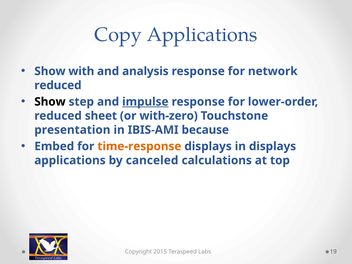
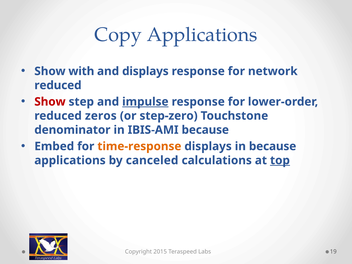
and analysis: analysis -> displays (145, 71)
Show colour: black -> red (50, 102)
sheet: sheet -> zeros (101, 116)
with-zero: with-zero -> step-zero (169, 116)
presentation: presentation -> denominator (72, 130)
in displays: displays -> because (273, 146)
top underline: none -> present (280, 160)
